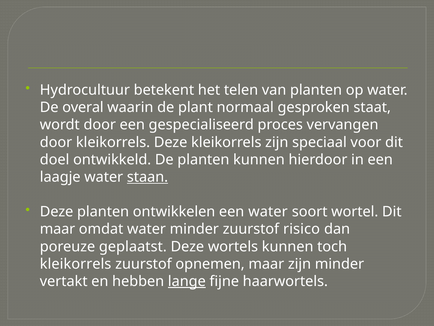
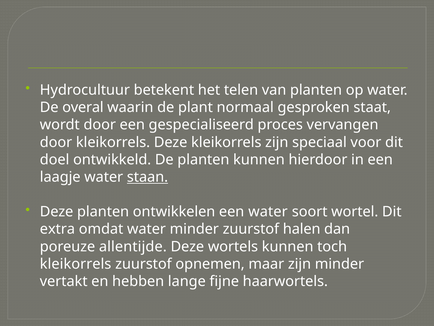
maar: maar -> extra (57, 229)
risico: risico -> halen (302, 229)
geplaatst: geplaatst -> allentijde (133, 246)
lange underline: present -> none (187, 281)
